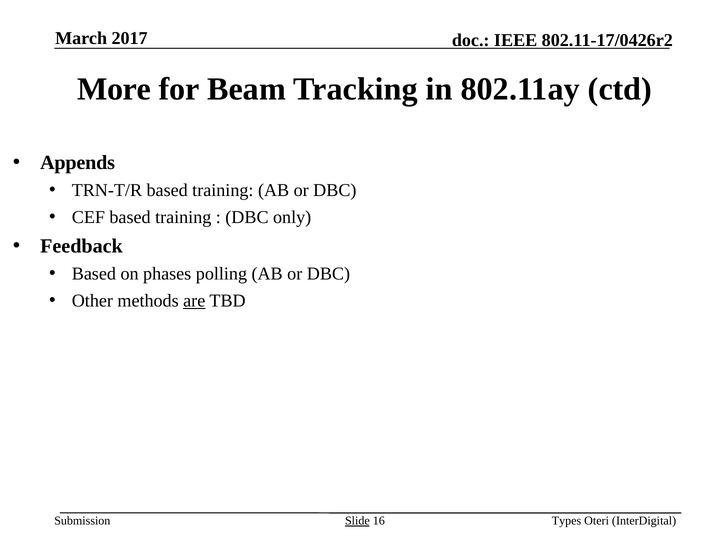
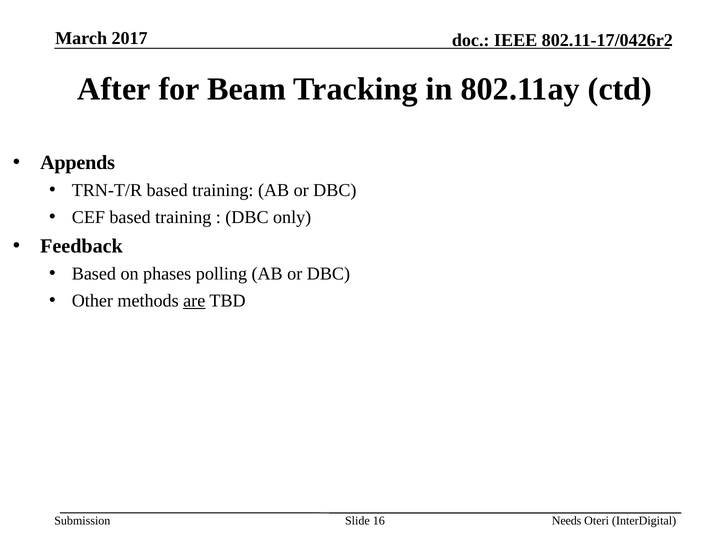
More: More -> After (114, 89)
Slide underline: present -> none (357, 521)
Types: Types -> Needs (567, 521)
